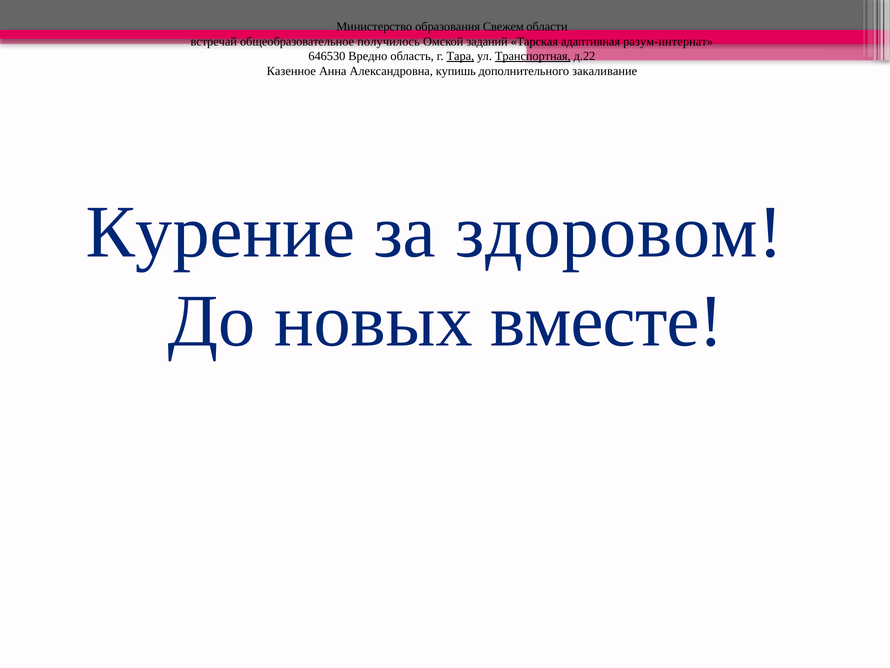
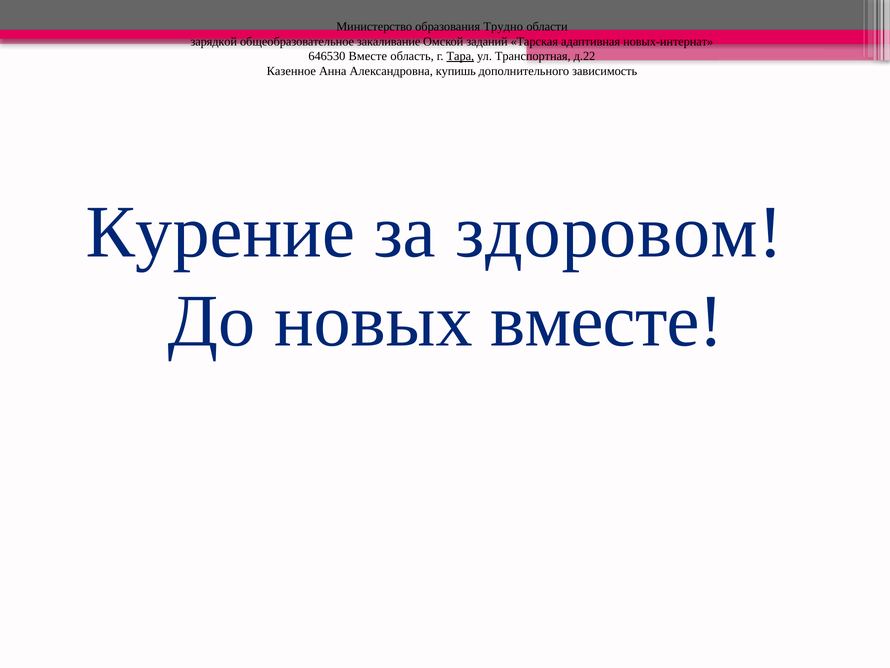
Свежем: Свежем -> Трудно (503, 27)
встречай: встречай -> зарядкой (214, 41)
получилось: получилось -> закаливание (389, 41)
разум-интернат: разум-интернат -> новых-интернат (668, 41)
646530 Вредно: Вредно -> Вместе (368, 56)
Транспортная underline: present -> none (533, 56)
закаливание: закаливание -> зависимость (605, 71)
